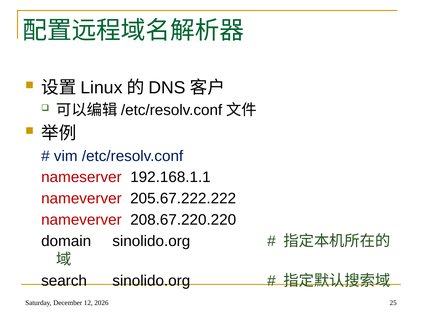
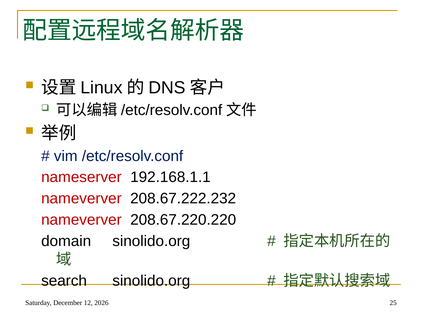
205.67.222.222: 205.67.222.222 -> 208.67.222.232 (183, 199)
